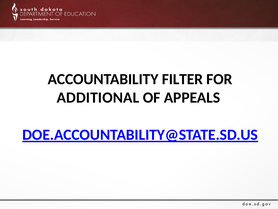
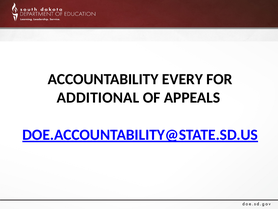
FILTER: FILTER -> EVERY (182, 79)
